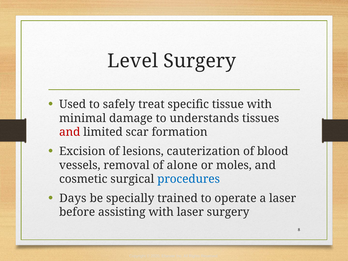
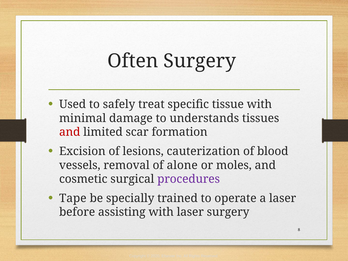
Level: Level -> Often (133, 61)
procedures colour: blue -> purple (189, 179)
Days: Days -> Tape (73, 198)
